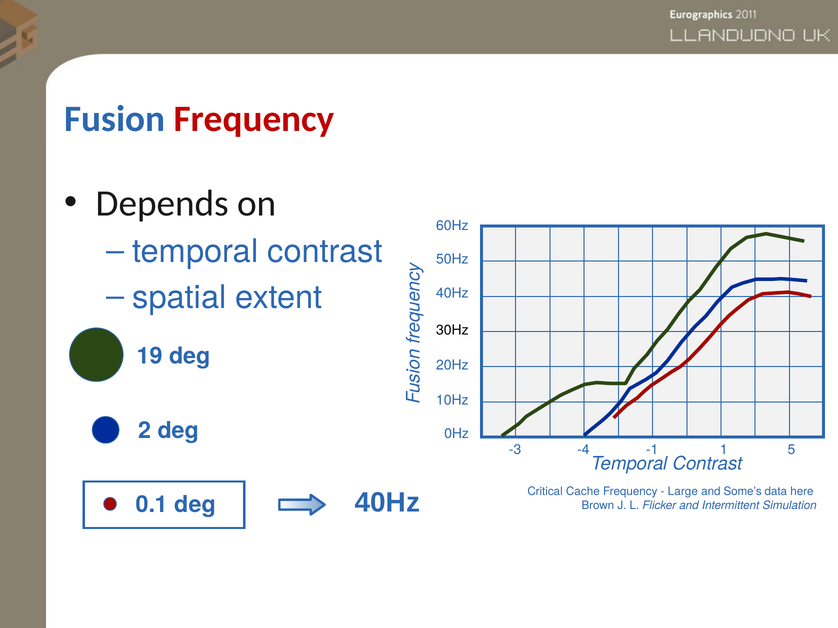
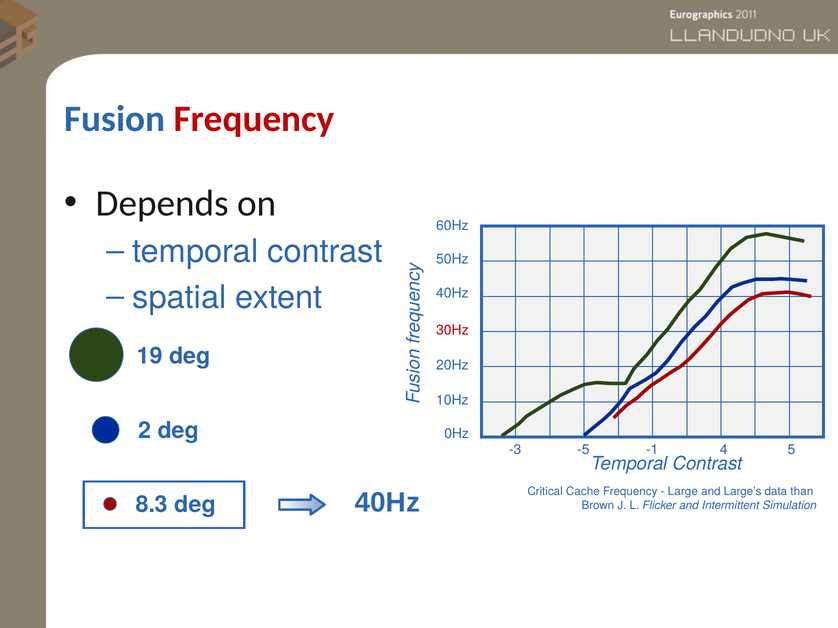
30Hz colour: black -> red (452, 331)
-4: -4 -> -5 (583, 450)
1: 1 -> 4 (724, 450)
0.1: 0.1 -> 8.3 (152, 505)
Some’s: Some’s -> Large’s (743, 492)
here: here -> than (802, 492)
